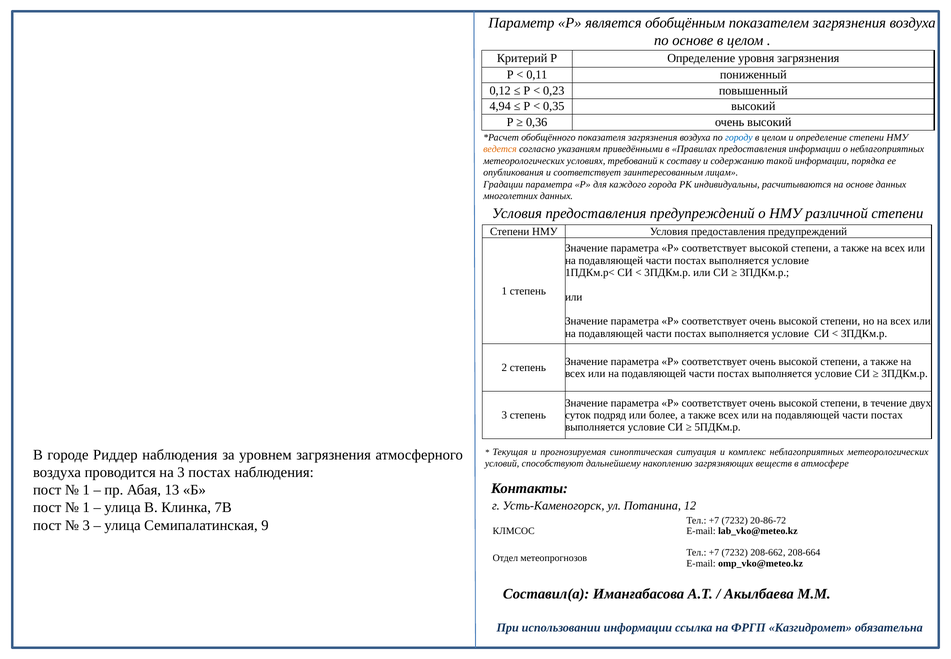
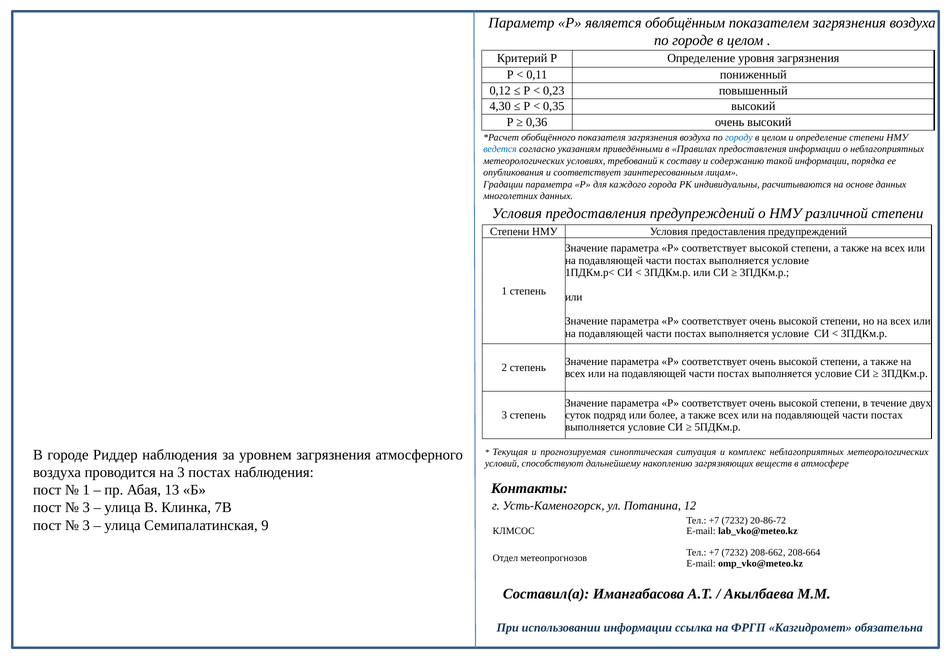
по основе: основе -> городе (693, 40)
4,94: 4,94 -> 4,30 (500, 106)
ведется colour: orange -> blue (500, 149)
1: 1 -> 3 (86, 507)
